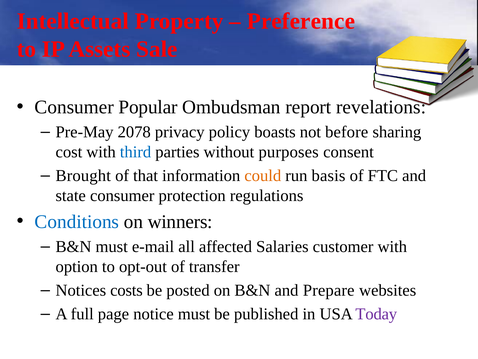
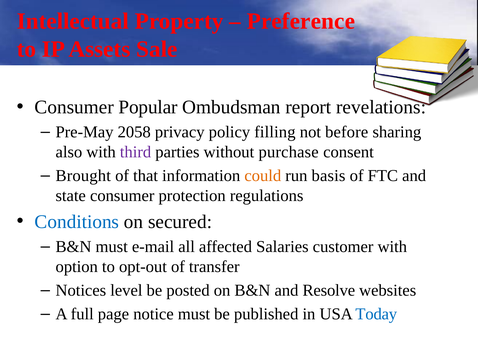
2078: 2078 -> 2058 (134, 132)
boasts: boasts -> filling (275, 132)
cost: cost -> also (69, 152)
third colour: blue -> purple (136, 152)
purposes: purposes -> purchase (289, 152)
winners: winners -> secured (180, 221)
costs: costs -> level (126, 290)
Prepare: Prepare -> Resolve (329, 290)
Today colour: purple -> blue (376, 314)
